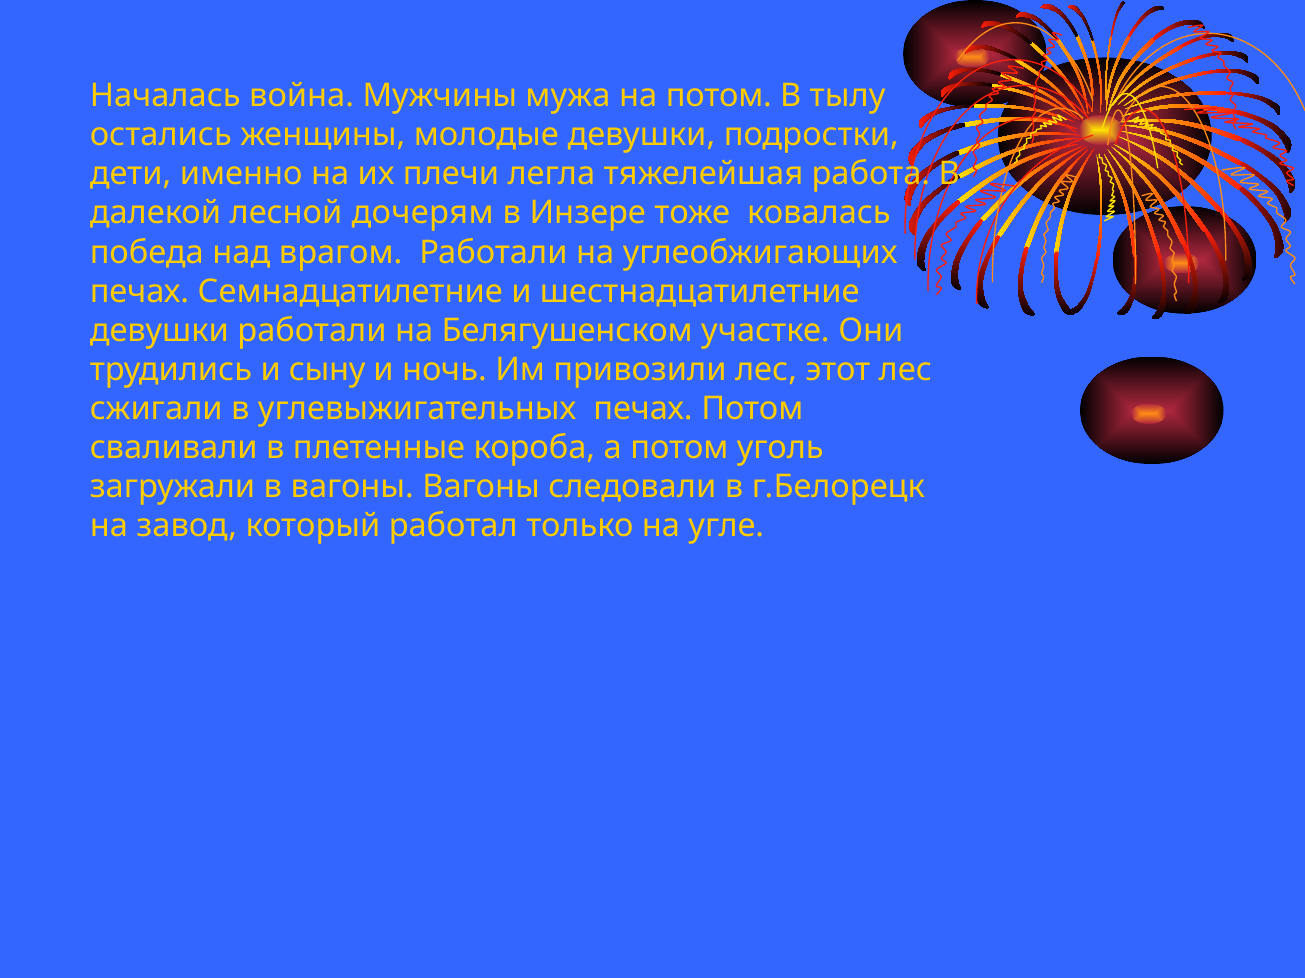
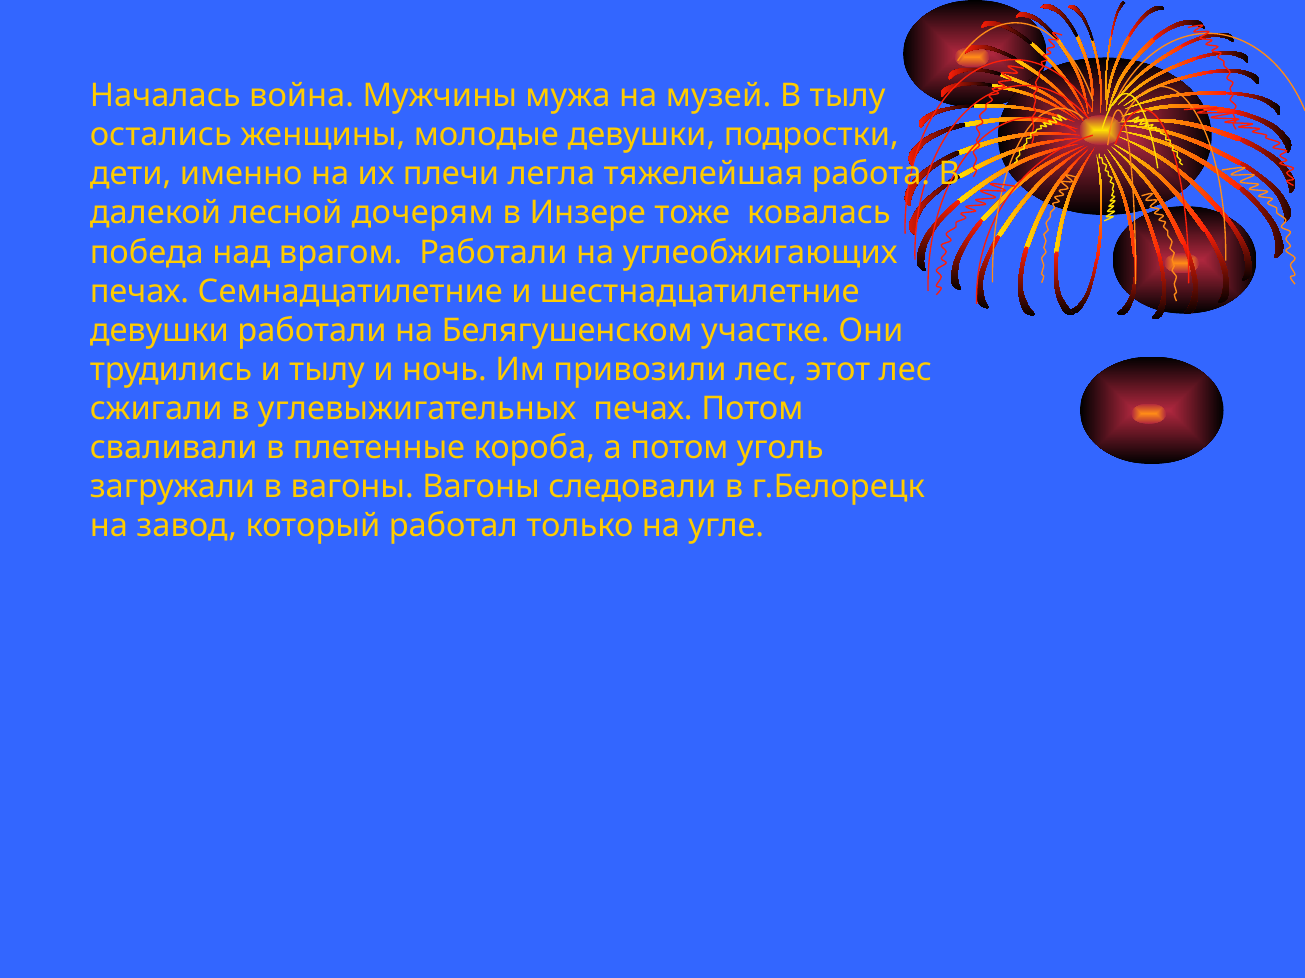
на потом: потом -> музей (719, 96)
и сыну: сыну -> тылу (327, 370)
